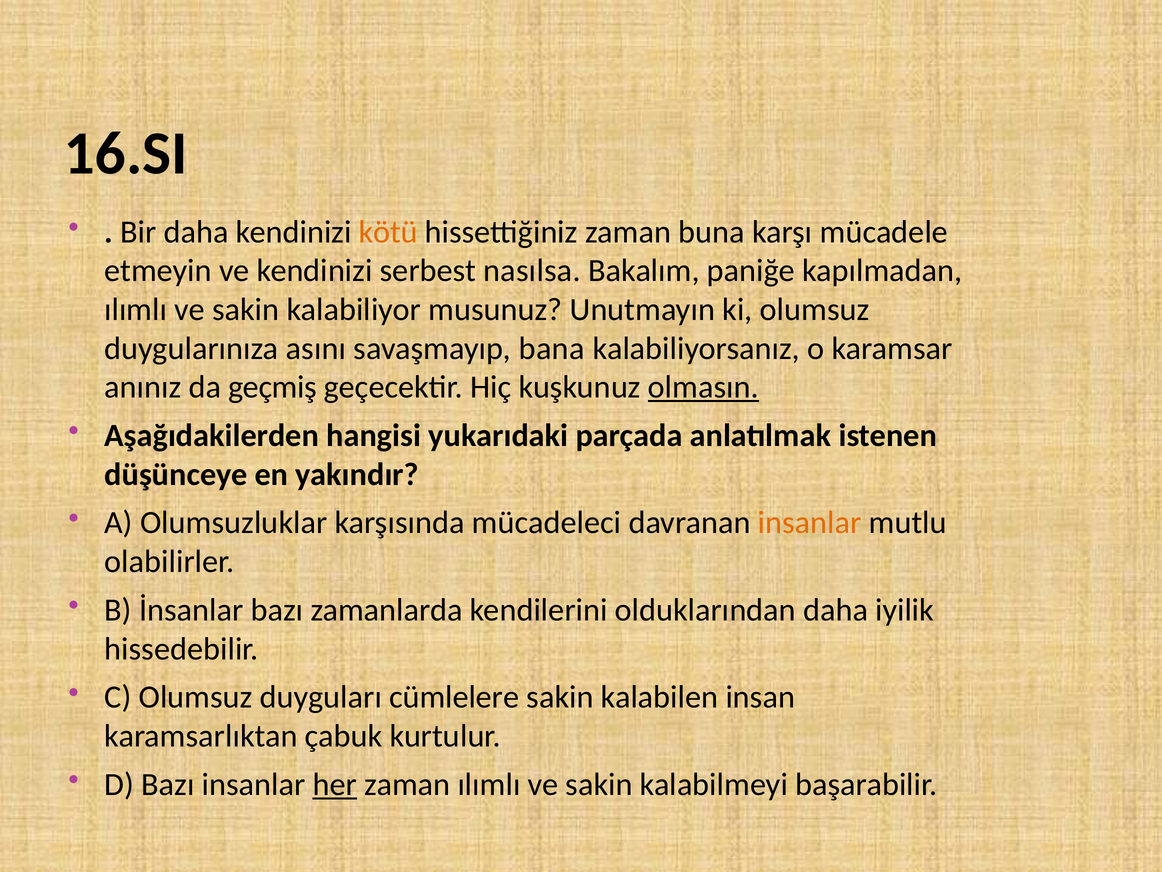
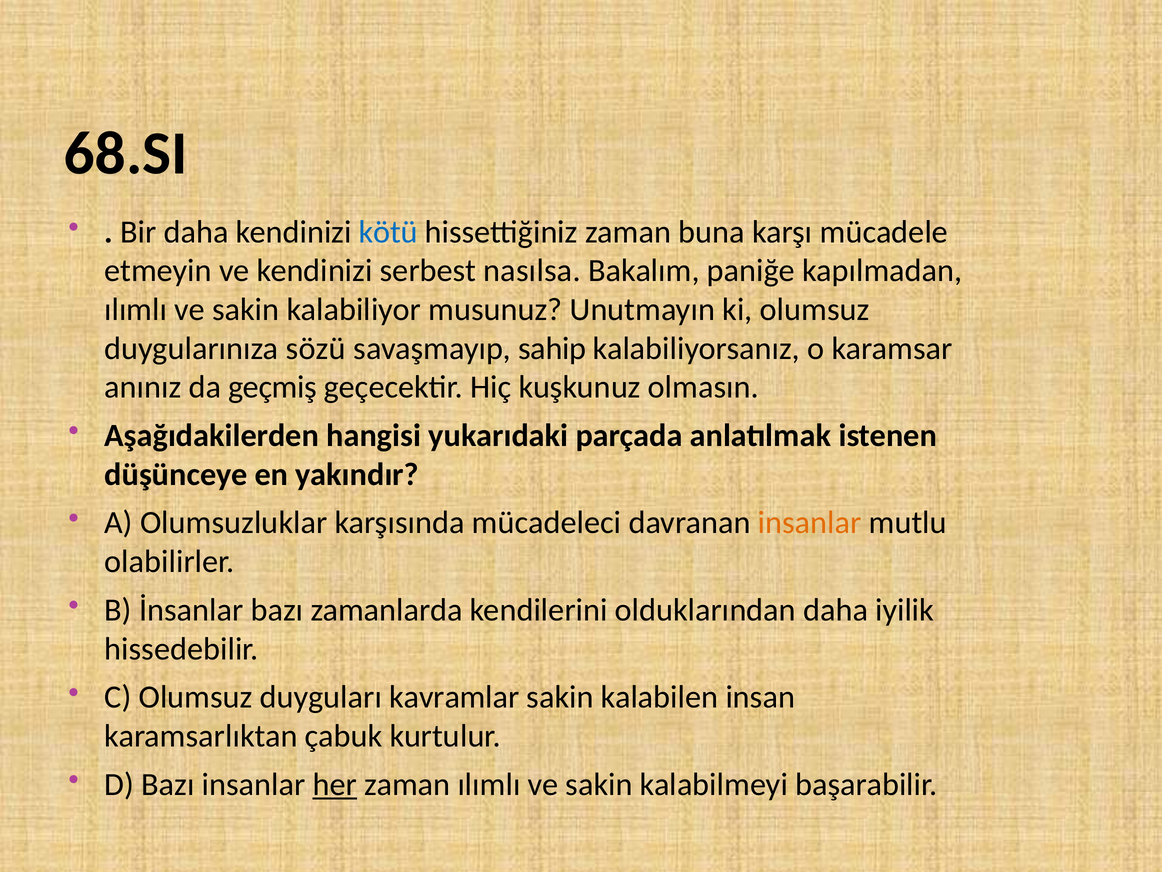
16.SI: 16.SI -> 68.SI (126, 153)
kötü colour: orange -> blue (388, 232)
asını: asını -> sözü (316, 348)
bana: bana -> sahip (552, 348)
olmasın underline: present -> none (703, 387)
cümlelere: cümlelere -> kavramlar (454, 697)
